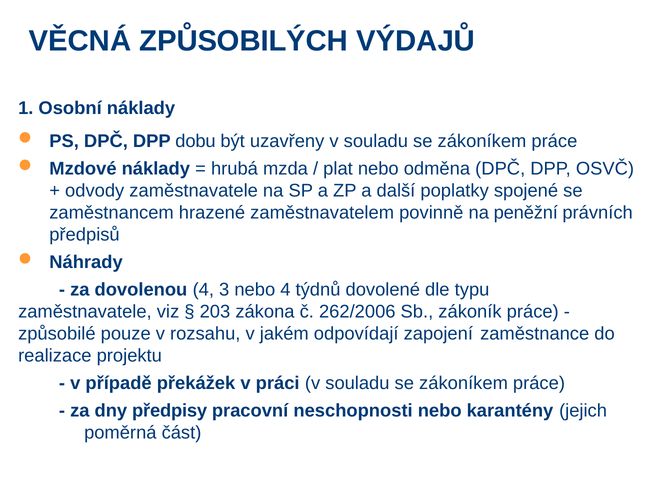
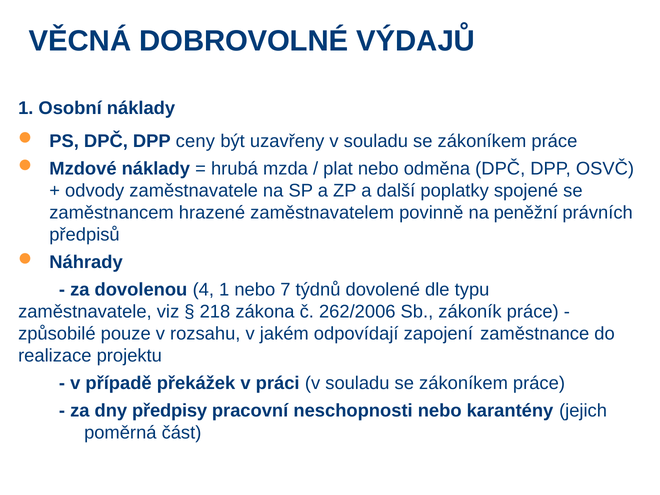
ZPŮSOBILÝCH: ZPŮSOBILÝCH -> DOBROVOLNÉ (244, 41)
dobu: dobu -> ceny (195, 141)
4 3: 3 -> 1 (224, 290)
nebo 4: 4 -> 7 (285, 290)
203: 203 -> 218 (215, 312)
